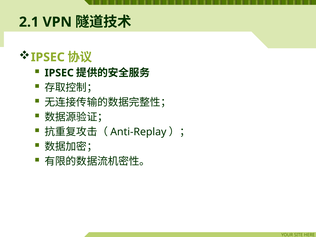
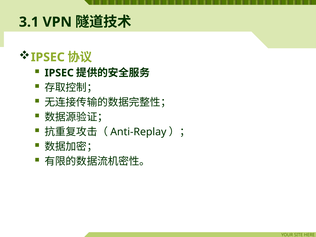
2.1: 2.1 -> 3.1 (29, 22)
